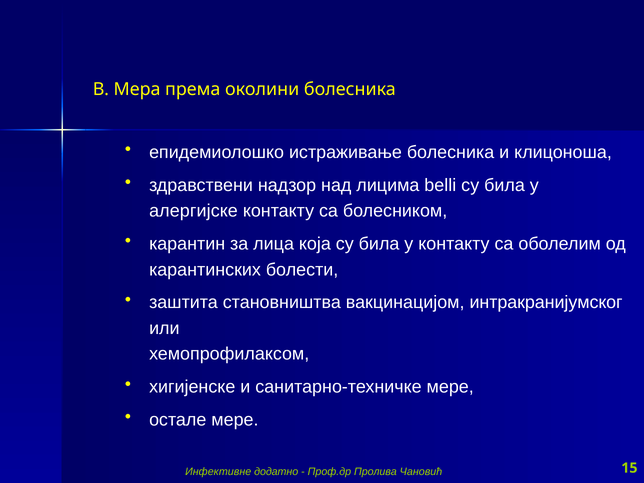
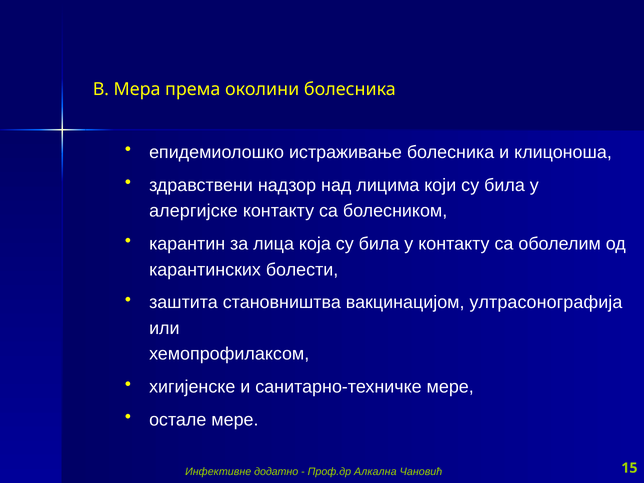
belli: belli -> који (440, 185)
интракранијумског: интракранијумског -> ултрасонографија (546, 303)
Пролива: Пролива -> Алкална (375, 472)
